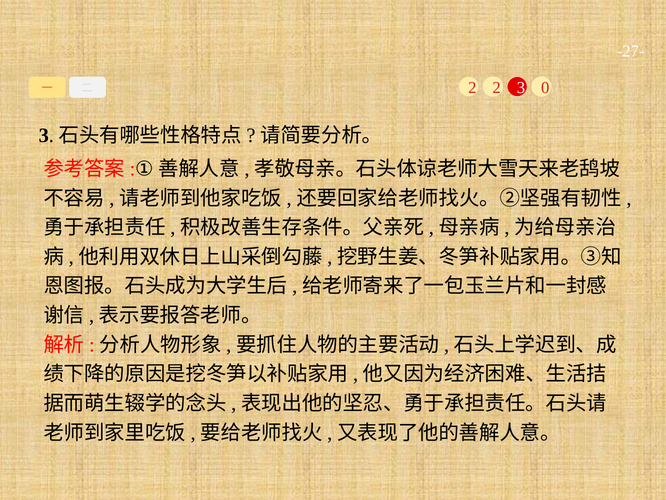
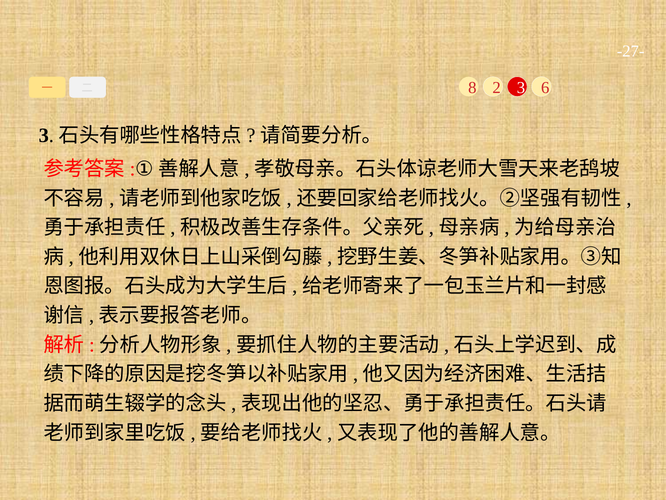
2: 2 -> 8 (472, 88)
0: 0 -> 6 (545, 88)
